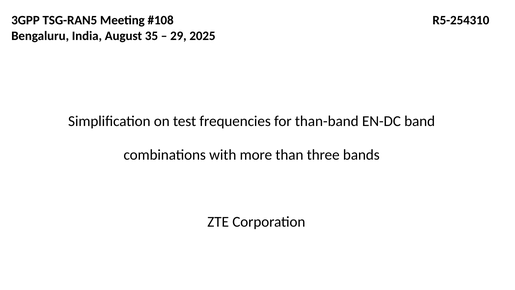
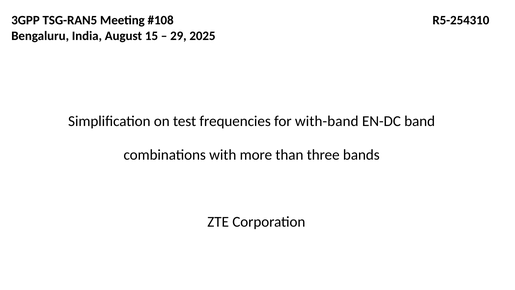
35: 35 -> 15 (152, 36)
than-band: than-band -> with-band (327, 121)
